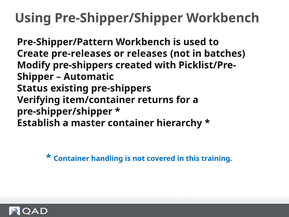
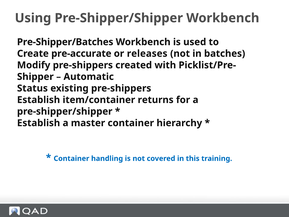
Pre-Shipper/Pattern: Pre-Shipper/Pattern -> Pre-Shipper/Batches (65, 42)
pre-releases: pre-releases -> pre-accurate (81, 54)
Verifying: Verifying -> Establish (39, 100)
